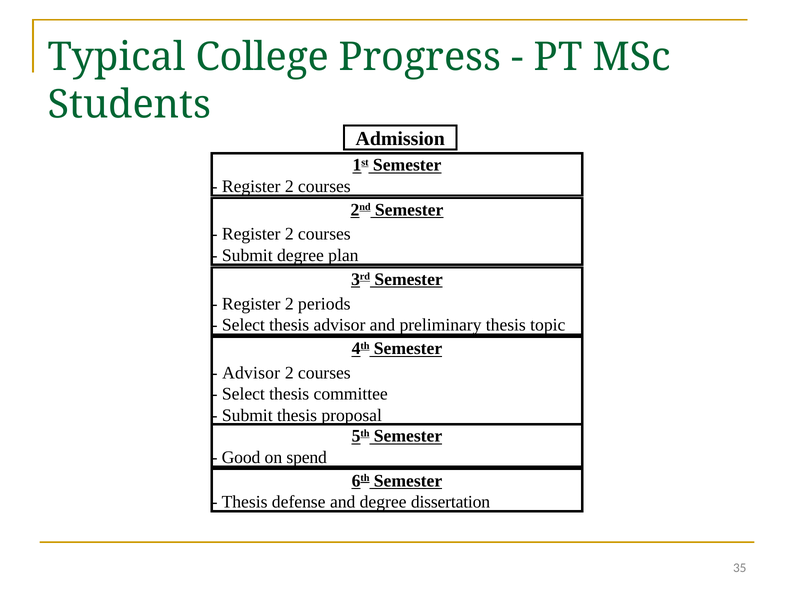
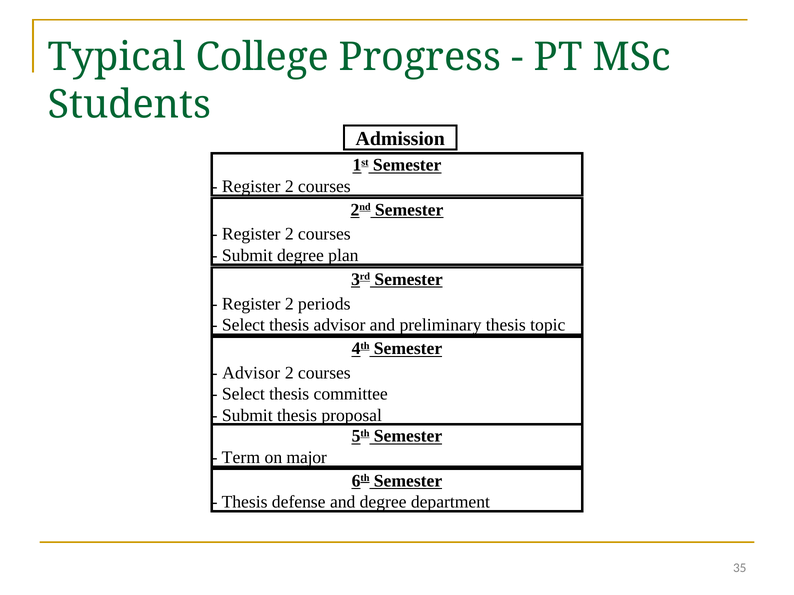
Good: Good -> Term (241, 458)
spend: spend -> major (307, 458)
dissertation: dissertation -> department (450, 502)
